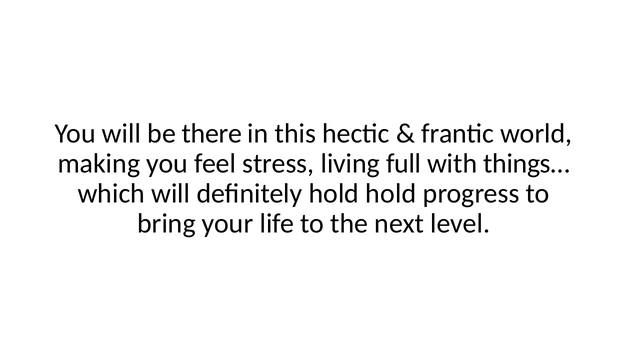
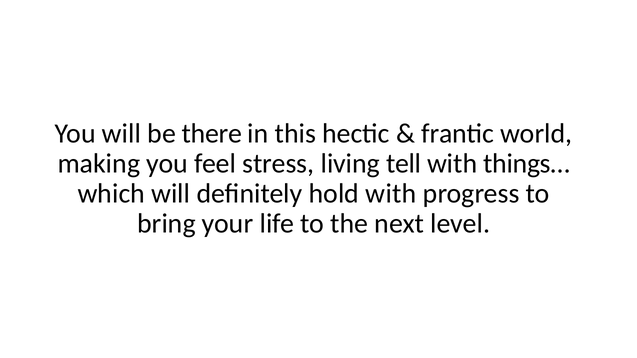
full: full -> tell (404, 164)
hold hold: hold -> with (391, 194)
